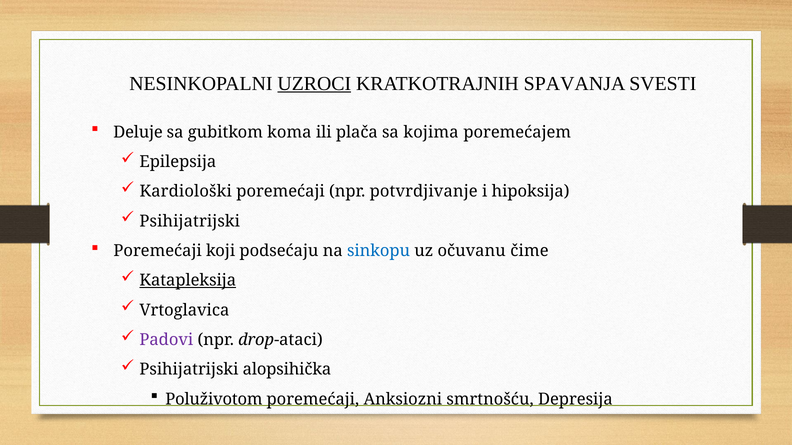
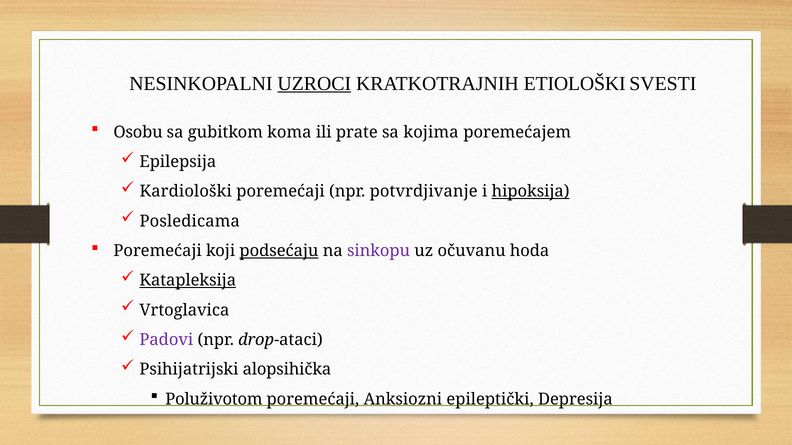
SPAVANJA: SPAVANJA -> ETIOLOŠKI (575, 84)
Deluje: Deluje -> Osobu (138, 132)
plača: plača -> prate (357, 132)
hipoksija underline: none -> present (531, 192)
Psihijatrijski: Psihijatrijski -> Posledicama (190, 221)
podsećaju underline: none -> present (279, 251)
sinkopu colour: blue -> purple (379, 251)
čime: čime -> hoda (530, 251)
smrtnošću: smrtnošću -> epileptički (490, 400)
